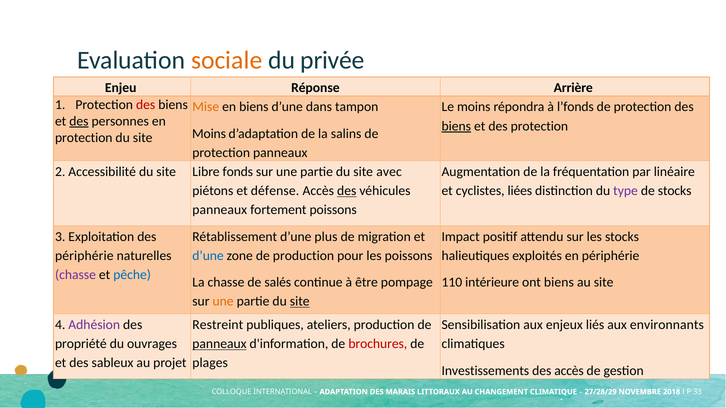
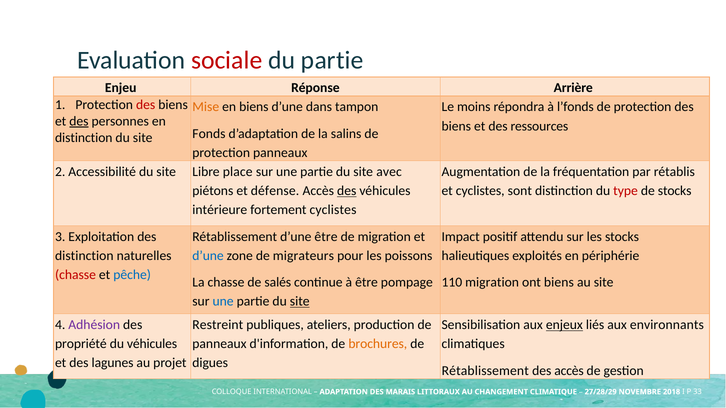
sociale colour: orange -> red (227, 60)
du privée: privée -> partie (332, 60)
biens underline: present -> none (456, 126)
des protection: protection -> ressources (539, 126)
Moins: Moins -> Fonds (209, 134)
protection: protection -> distinction (84, 138)
fonds: fonds -> place (238, 172)
linéaire: linéaire -> rétablis (674, 172)
liées: liées -> sont (520, 191)
type colour: purple -> red (626, 191)
panneaux: panneaux -> intérieure (220, 210)
fortement poissons: poissons -> cyclistes (333, 210)
d’une plus: plus -> être (326, 237)
périphérie: périphérie -> distinction (84, 256)
de production: production -> migrateurs (303, 256)
chasse colour: purple -> red (75, 275)
110 intérieure: intérieure -> migration (492, 283)
une colour: orange -> blue (223, 302)
enjeux underline: none -> present (564, 325)
du ouvrages: ouvrages -> véhicules (152, 344)
panneaux underline: present -> none (219, 344)
brochures colour: red -> orange (378, 344)
sableux: sableux -> lagunes (113, 363)
plages: plages -> digues (210, 363)
Investissements: Investissements -> Rétablissement (485, 371)
